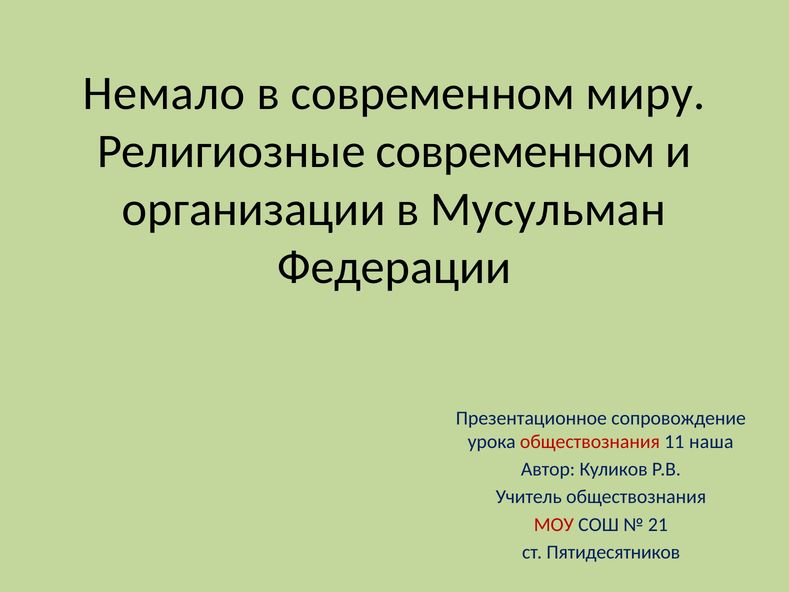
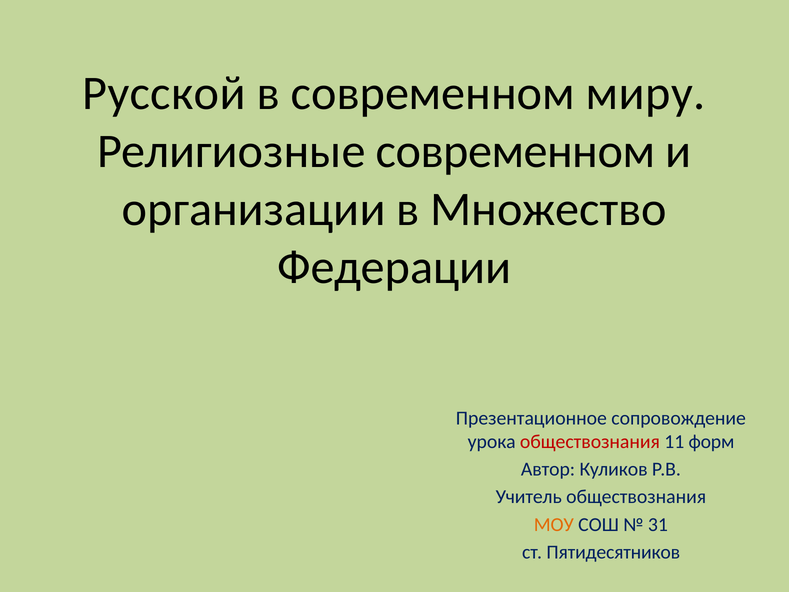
Немало: Немало -> Русской (164, 93)
Мусульман: Мусульман -> Множество (548, 209)
наша: наша -> форм (711, 441)
МОУ colour: red -> orange (554, 524)
21: 21 -> 31 (658, 524)
